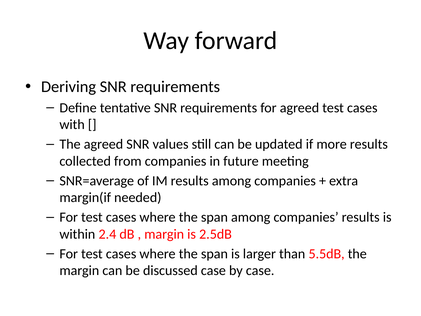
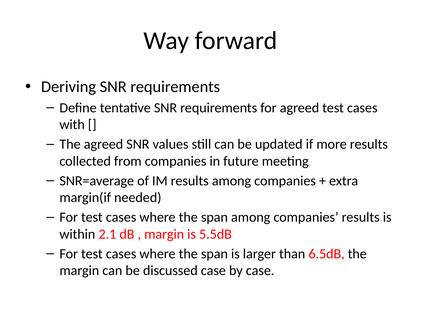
2.4: 2.4 -> 2.1 (107, 234)
2.5dB: 2.5dB -> 5.5dB (215, 234)
5.5dB: 5.5dB -> 6.5dB (327, 254)
